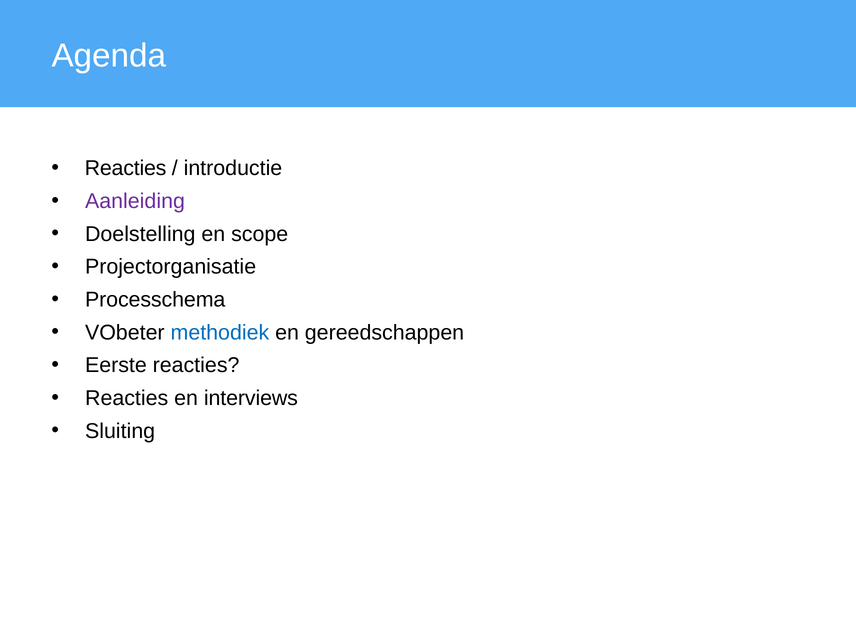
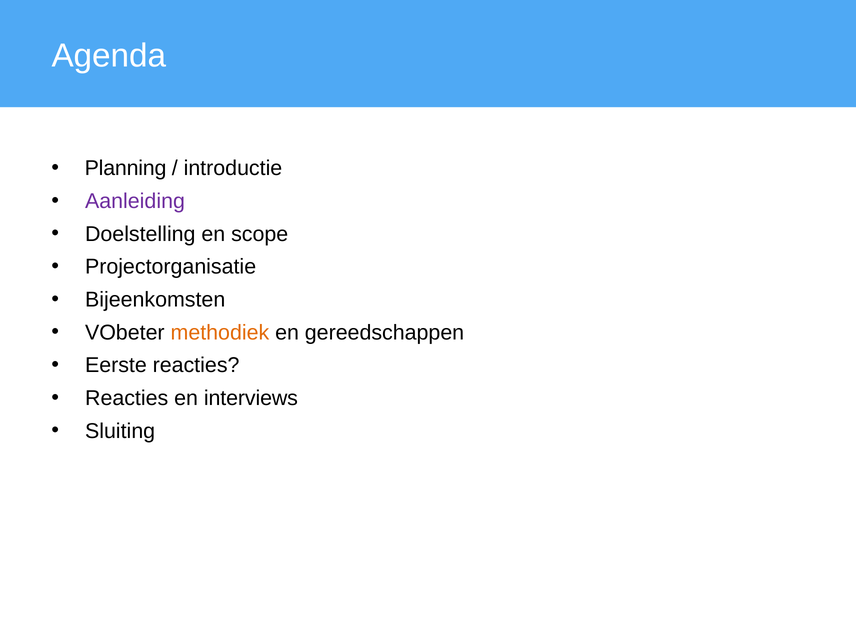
Reacties: Reacties -> Planning (126, 168)
Processchema: Processchema -> Bijeenkomsten (155, 300)
methodiek colour: blue -> orange (220, 333)
